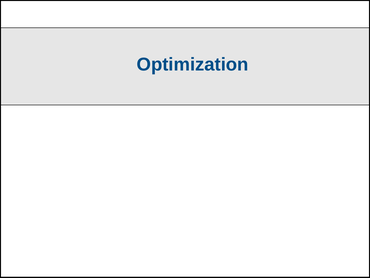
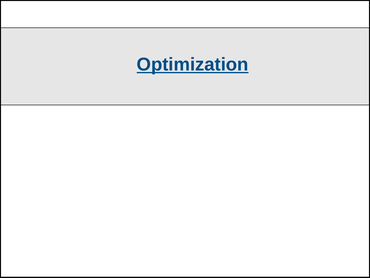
Optimization underline: none -> present (193, 65)
